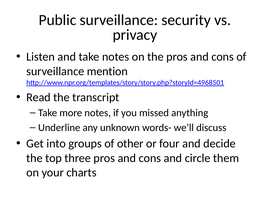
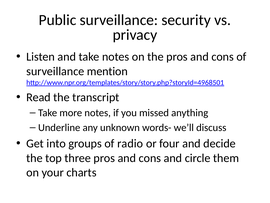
other: other -> radio (130, 143)
